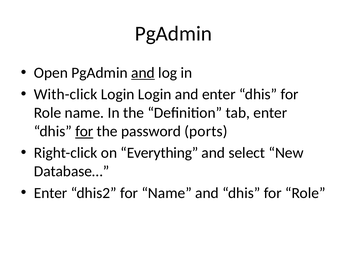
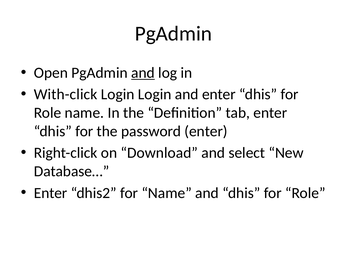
for underline: present -> none (84, 131)
password ports: ports -> enter (206, 131)
Everything: Everything -> Download (159, 153)
